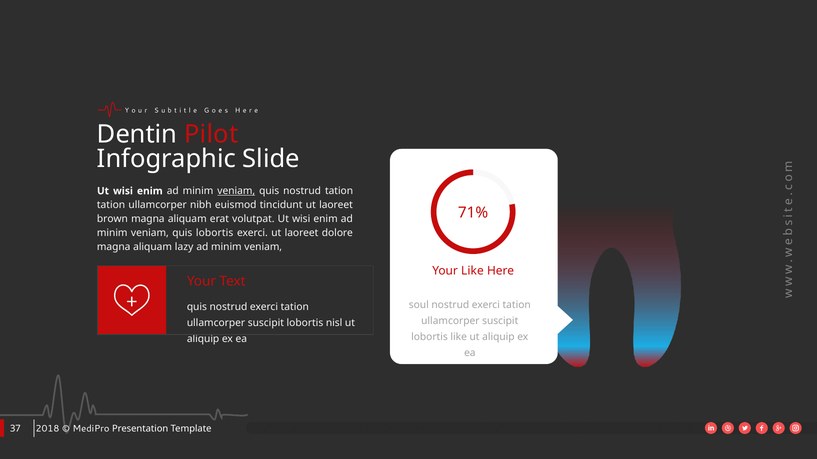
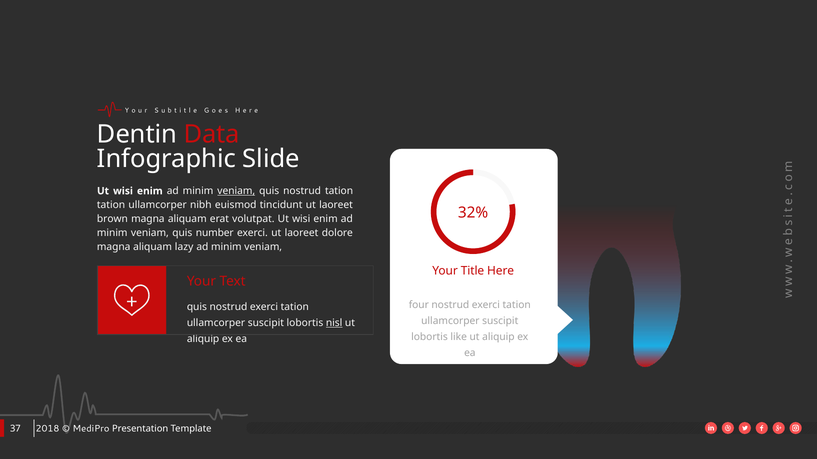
Pilot: Pilot -> Data (211, 135)
71%: 71% -> 32% (473, 213)
quis lobortis: lobortis -> number (215, 233)
Your Like: Like -> Title (473, 271)
soul: soul -> four (419, 305)
nisl underline: none -> present (334, 323)
